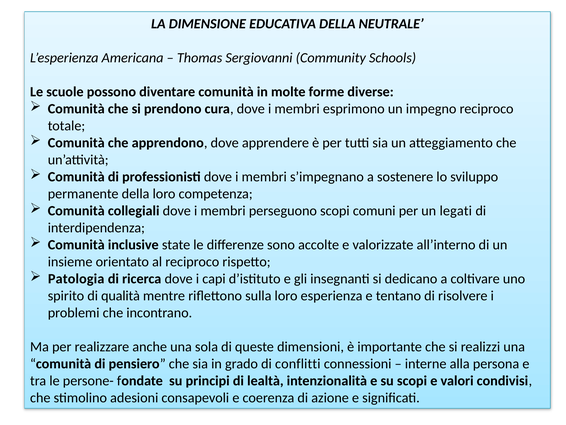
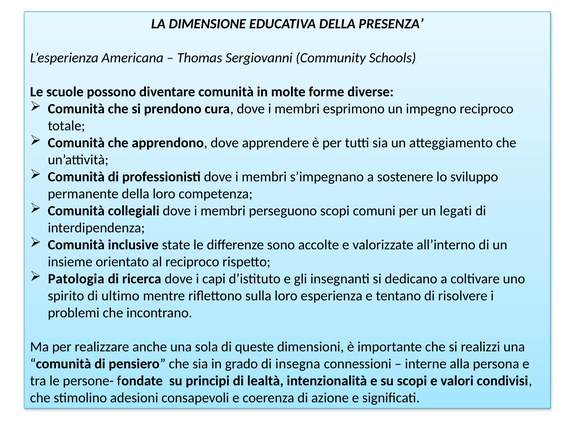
NEUTRALE: NEUTRALE -> PRESENZA (391, 24)
qualità: qualità -> ultimo (120, 296)
conflitti: conflitti -> insegna (298, 364)
